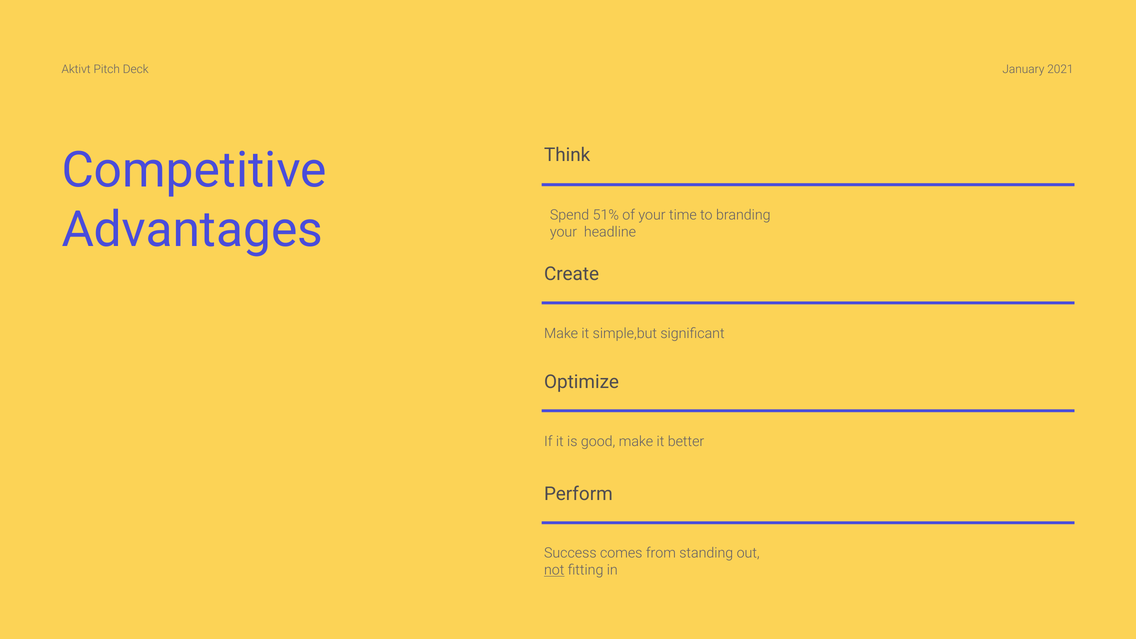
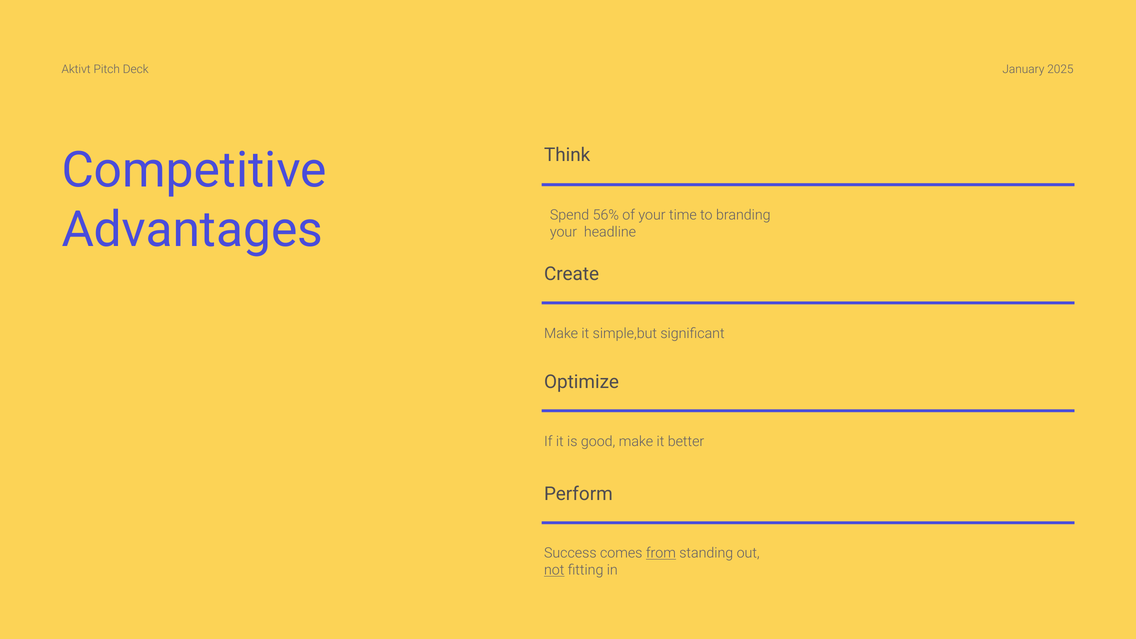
2021: 2021 -> 2025 (1060, 69)
51%: 51% -> 56% (606, 215)
from underline: none -> present (661, 553)
